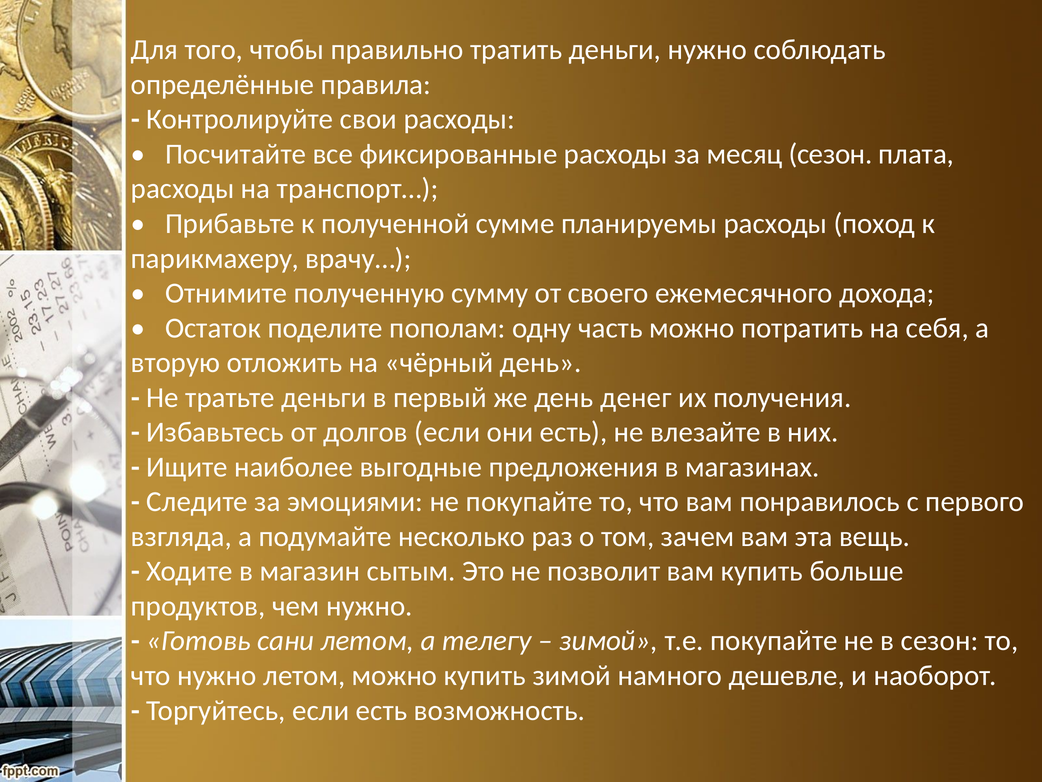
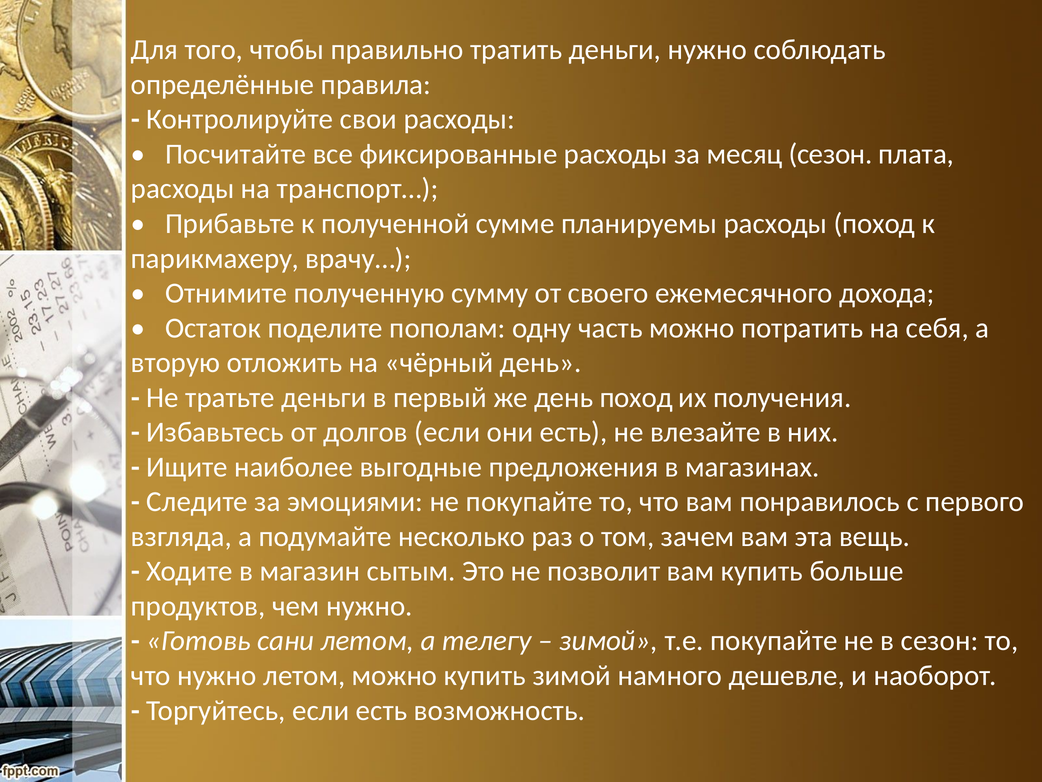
день денег: денег -> поход (636, 397)
